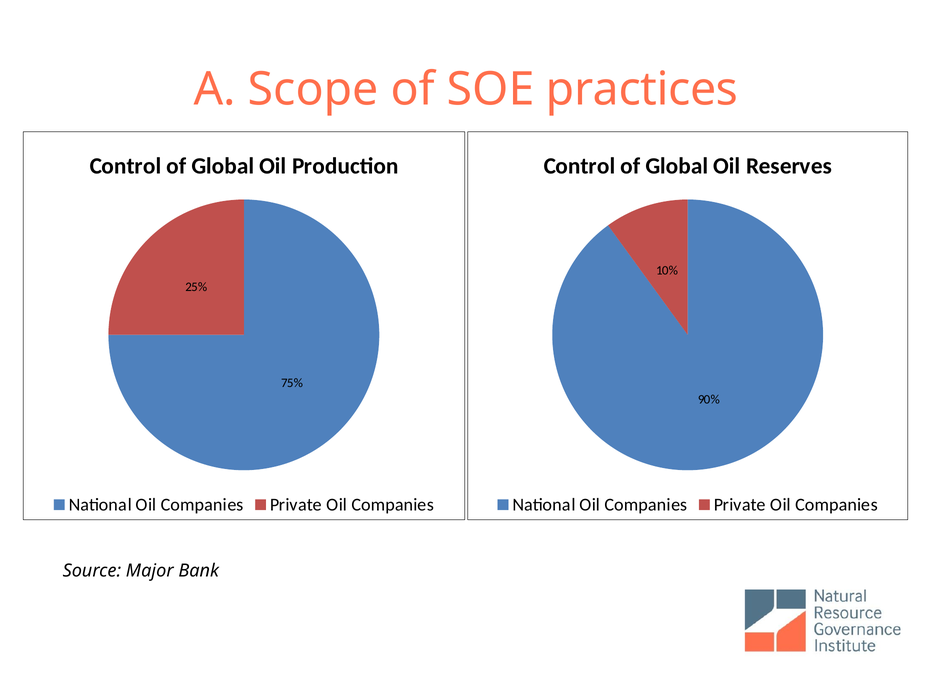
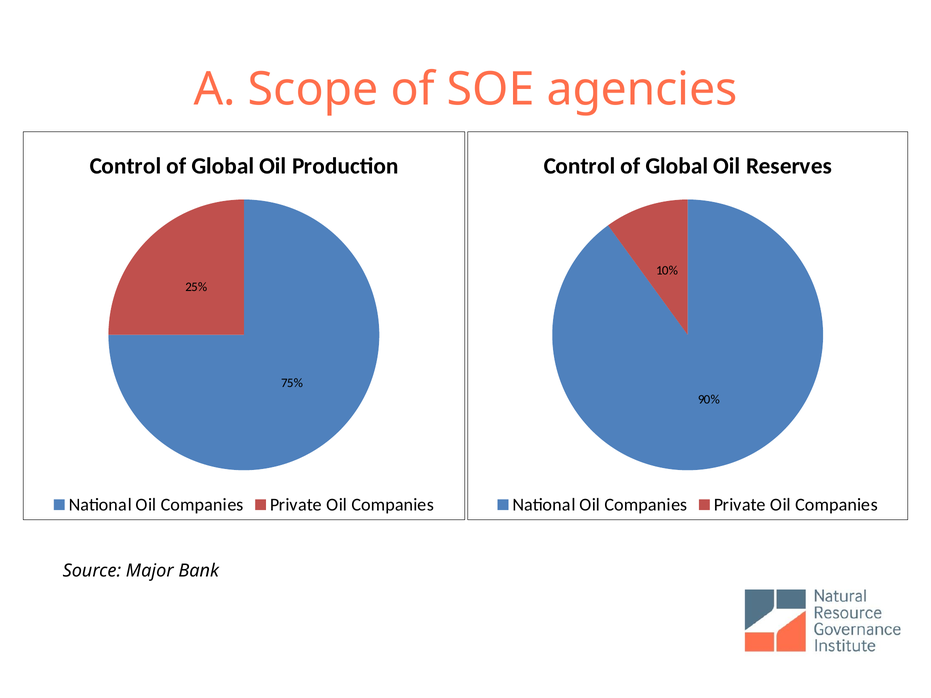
practices: practices -> agencies (642, 89)
